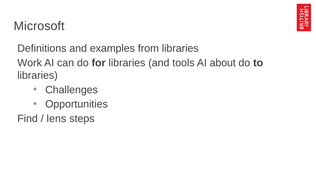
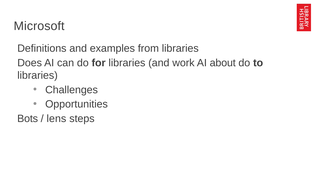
Work: Work -> Does (30, 63)
tools: tools -> work (183, 63)
Find: Find -> Bots (28, 119)
